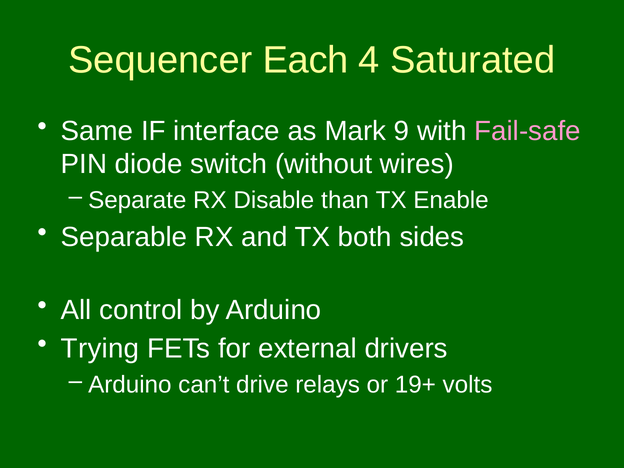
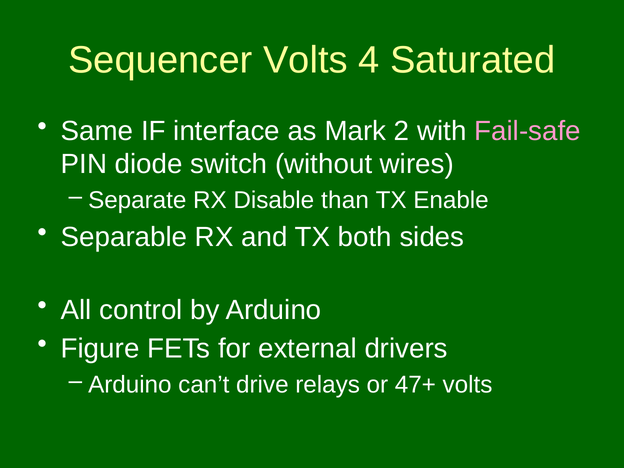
Sequencer Each: Each -> Volts (305, 60)
9: 9 -> 2 (402, 131)
Trying: Trying -> Figure (100, 349)
19+: 19+ -> 47+ (415, 385)
